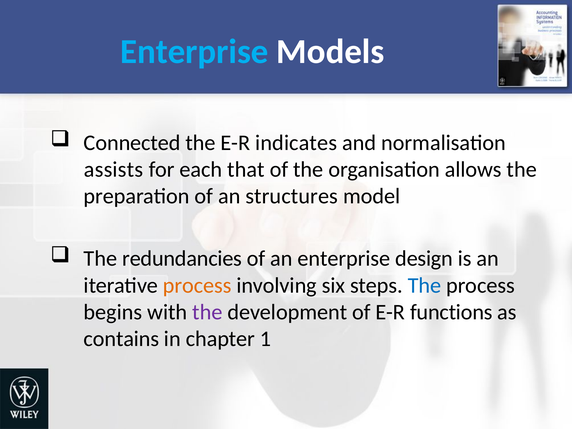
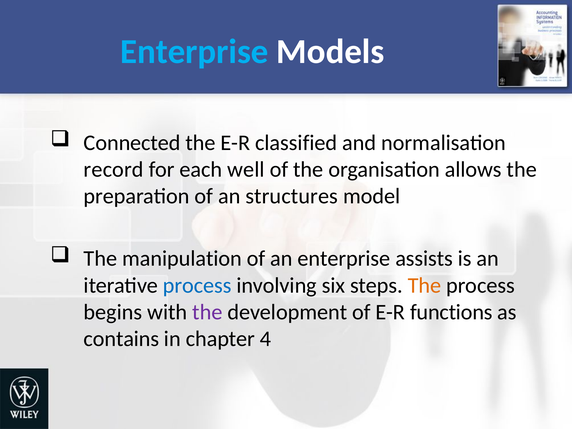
indicates: indicates -> classified (296, 143)
assists: assists -> record (114, 170)
that: that -> well (246, 170)
redundancies: redundancies -> manipulation (182, 259)
design: design -> assists (424, 259)
process colour: orange -> blue (197, 285)
The colour: blue -> orange (425, 285)
1: 1 -> 4 (266, 339)
